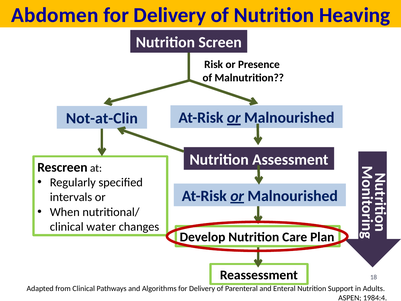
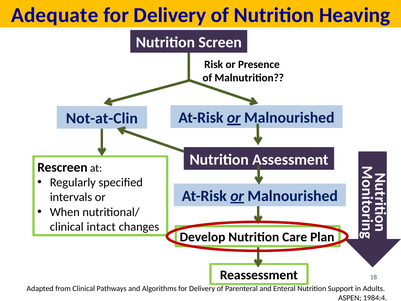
Abdomen: Abdomen -> Adequate (55, 15)
water: water -> intact (101, 227)
